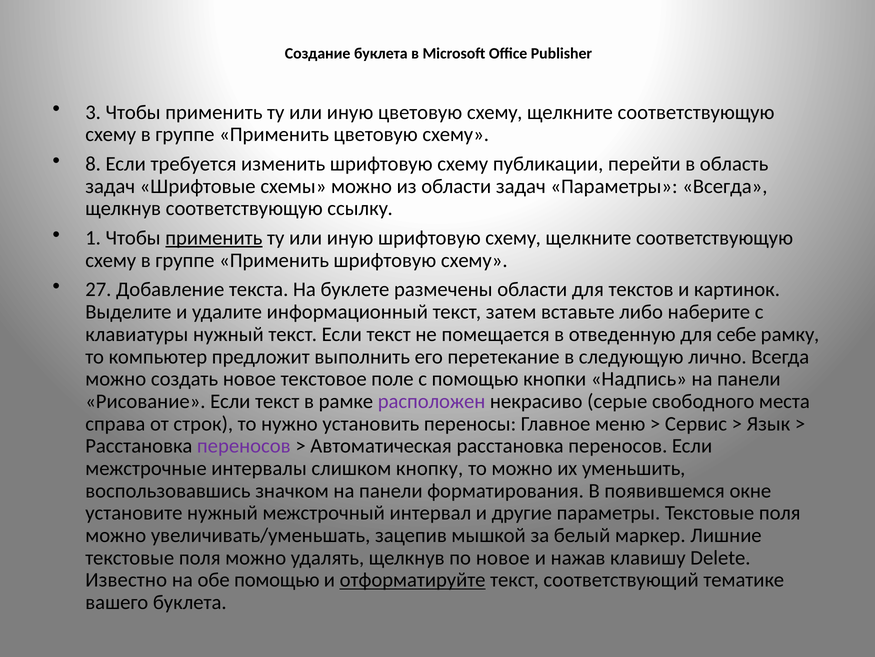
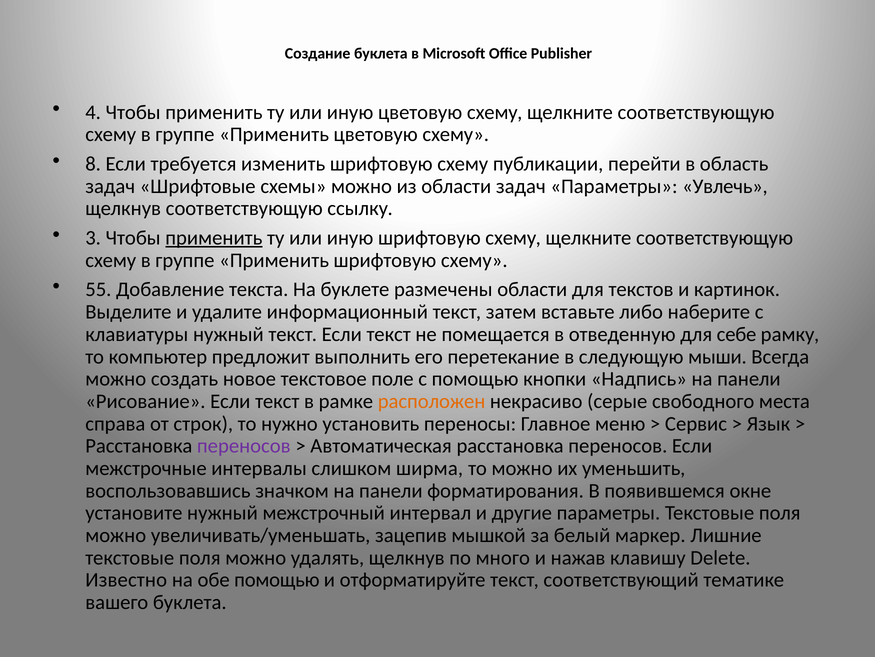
3: 3 -> 4 (93, 112)
Параметры Всегда: Всегда -> Увлечь (725, 186)
1: 1 -> 3 (93, 238)
27: 27 -> 55 (98, 289)
лично: лично -> мыши (717, 356)
расположен colour: purple -> orange (432, 401)
кнопку: кнопку -> ширма (430, 468)
по новое: новое -> много (503, 557)
отформатируйте underline: present -> none (413, 579)
